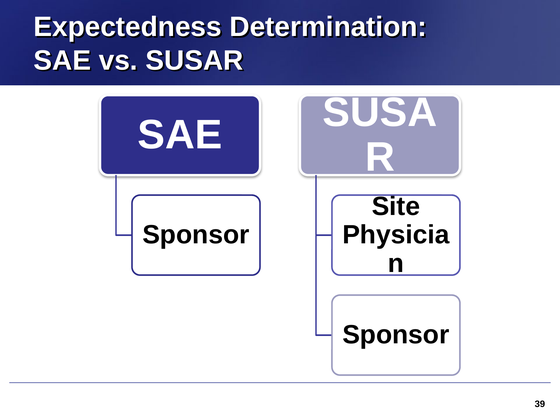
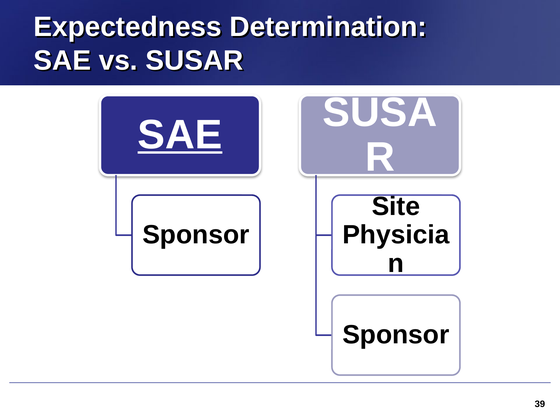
SAE underline: none -> present (180, 135)
